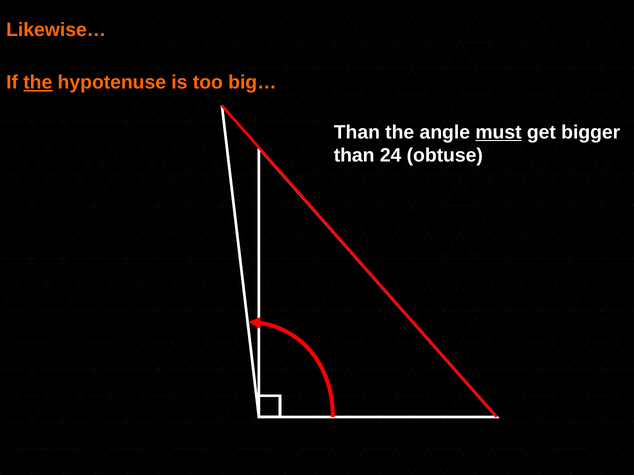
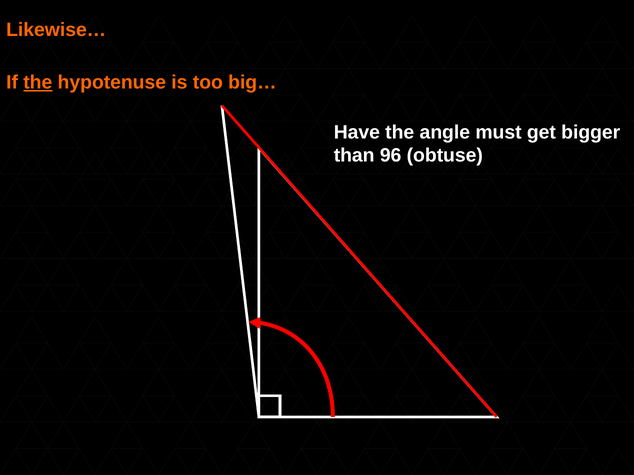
Than: Than -> Have (357, 132)
must underline: present -> none (499, 132)
24: 24 -> 96 (391, 156)
